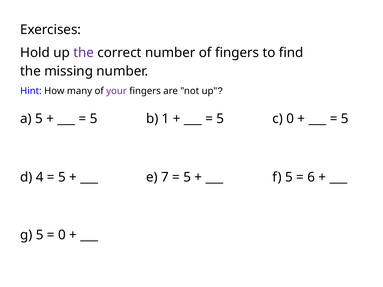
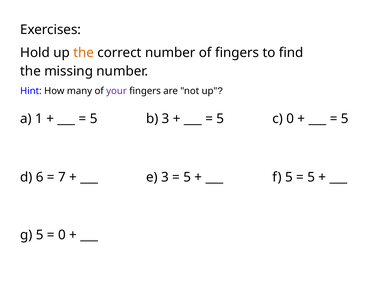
the colour: purple -> orange (84, 53)
a 5: 5 -> 1 (39, 119)
b 1: 1 -> 3 (166, 119)
4: 4 -> 6 (40, 177)
5: 5 -> 7 (62, 177)
e 7: 7 -> 3 (165, 177)
6: 6 -> 5 (311, 177)
